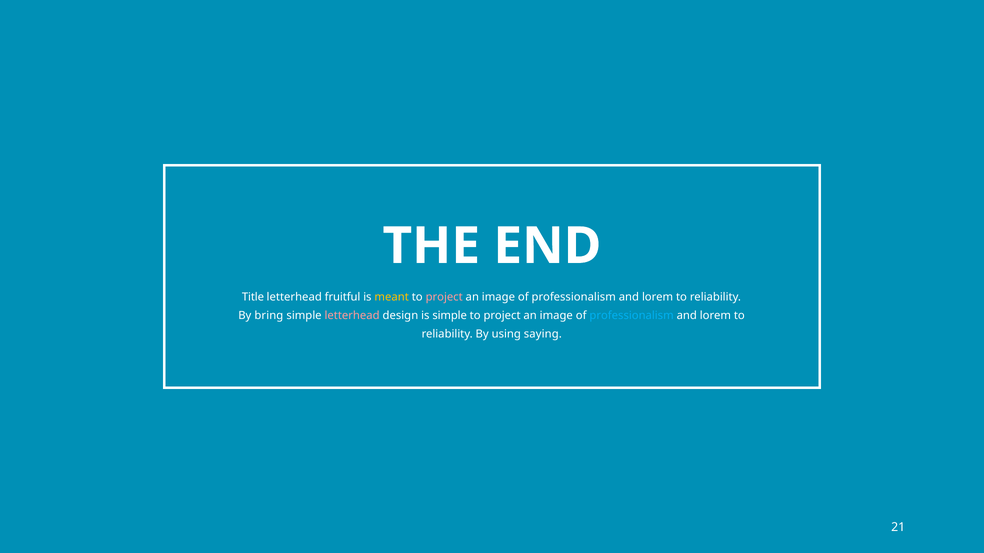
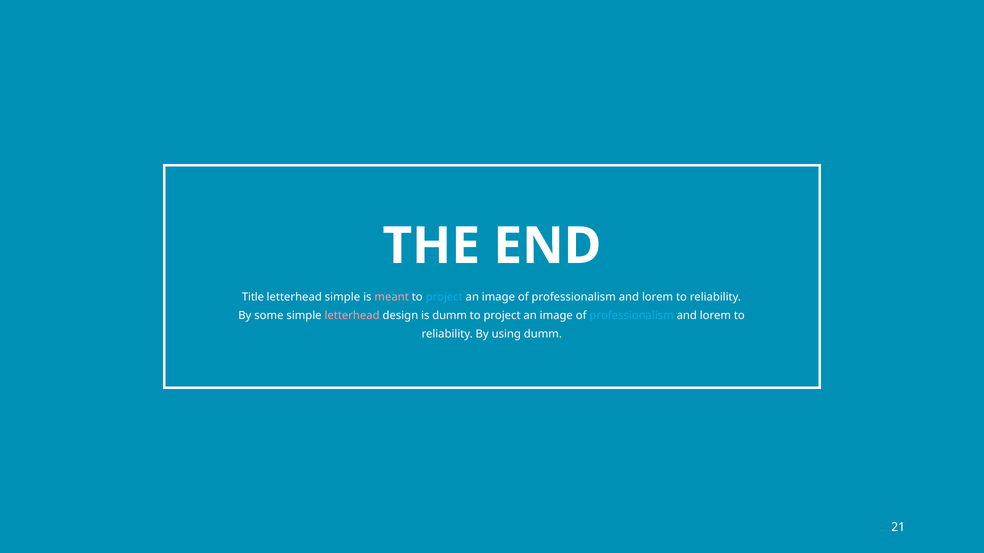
letterhead fruitful: fruitful -> simple (342, 297)
meant colour: yellow -> pink (392, 297)
project colour: pink -> light blue (444, 297)
bring: bring -> some (269, 316)
is simple: simple -> dumm (450, 316)
using saying: saying -> dumm (543, 334)
